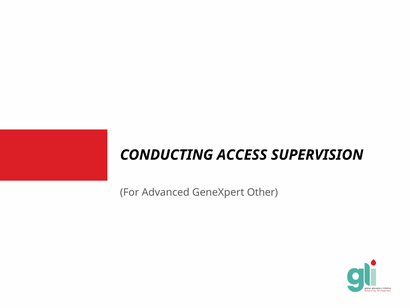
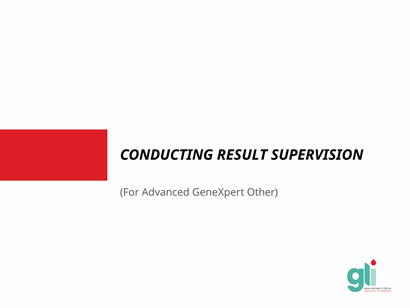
ACCESS: ACCESS -> RESULT (242, 155)
